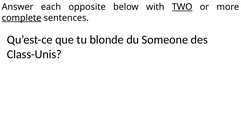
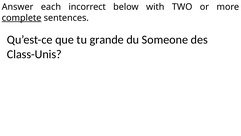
opposite: opposite -> incorrect (87, 7)
TWO underline: present -> none (182, 7)
blonde: blonde -> grande (107, 40)
